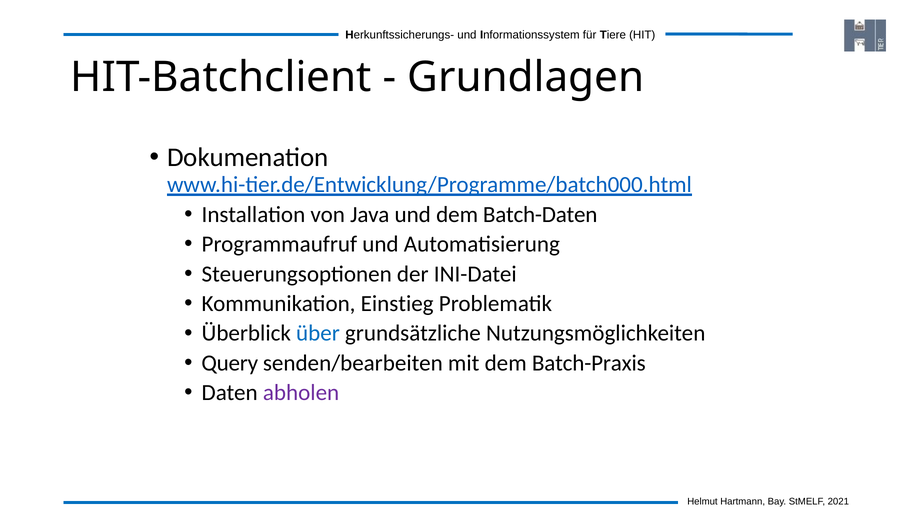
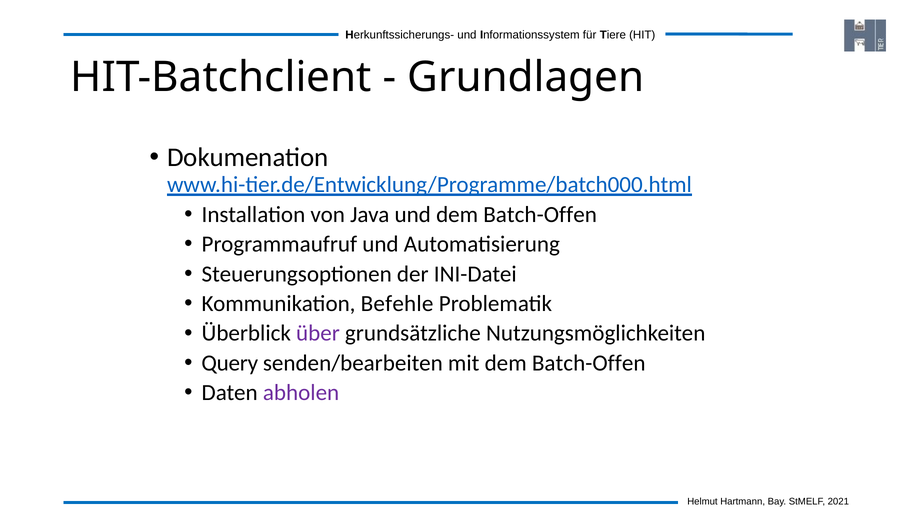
und dem Batch-Daten: Batch-Daten -> Batch-Offen (540, 215)
Einstieg: Einstieg -> Befehle (397, 304)
über colour: blue -> purple (318, 333)
mit dem Batch-Praxis: Batch-Praxis -> Batch-Offen (589, 363)
